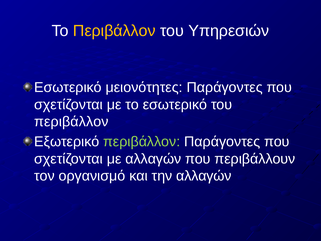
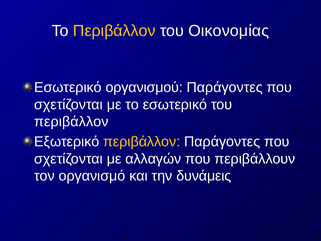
Υπηρεσιών: Υπηρεσιών -> Οικονομίας (229, 31)
μειονότητες: μειονότητες -> οργανισμού (144, 87)
περιβάλλον colour: light green -> yellow (142, 142)
την αλλαγών: αλλαγών -> δυνάμεις (204, 176)
